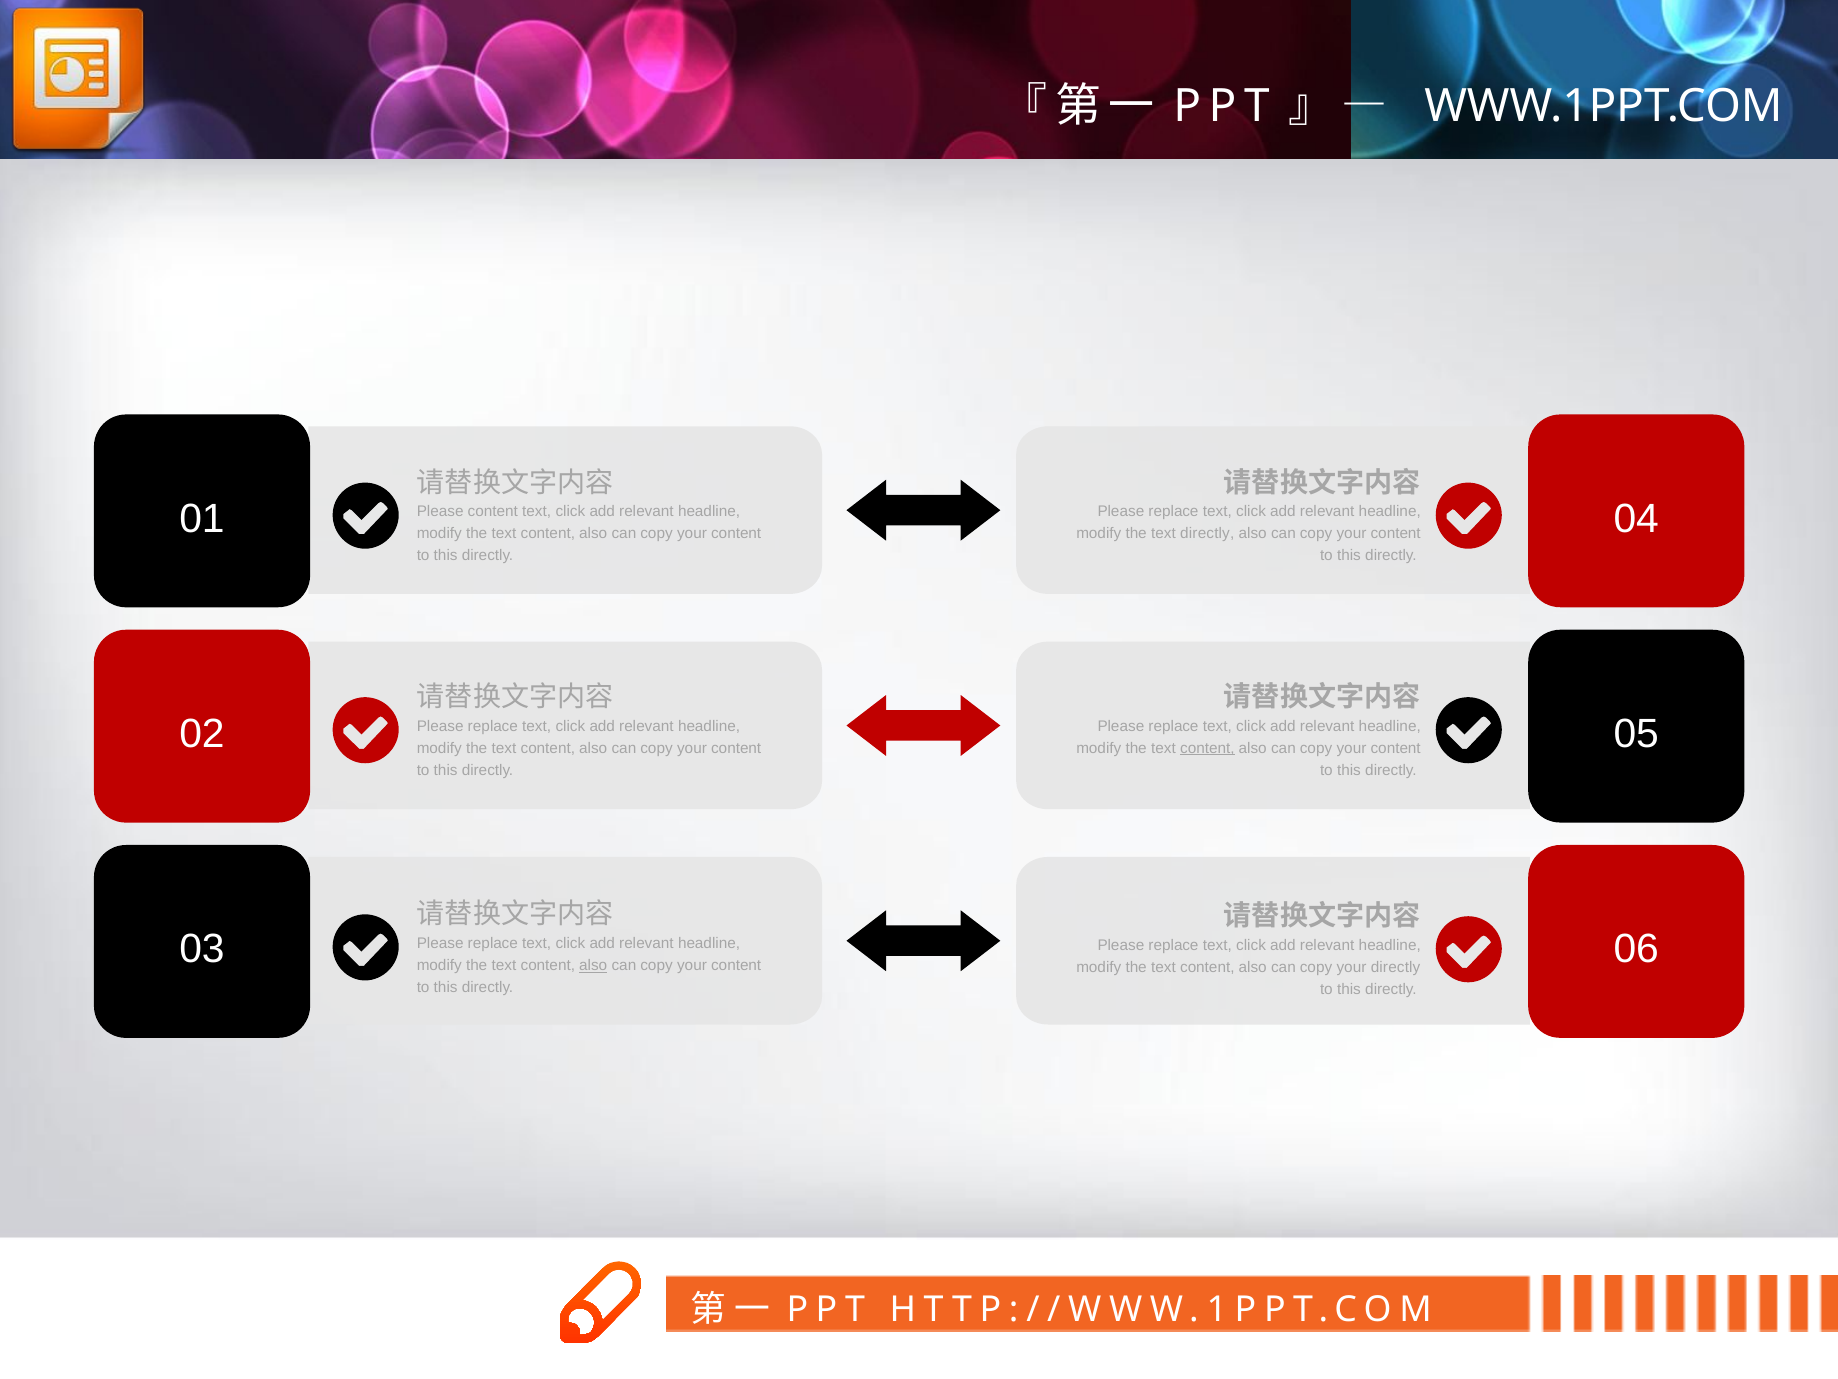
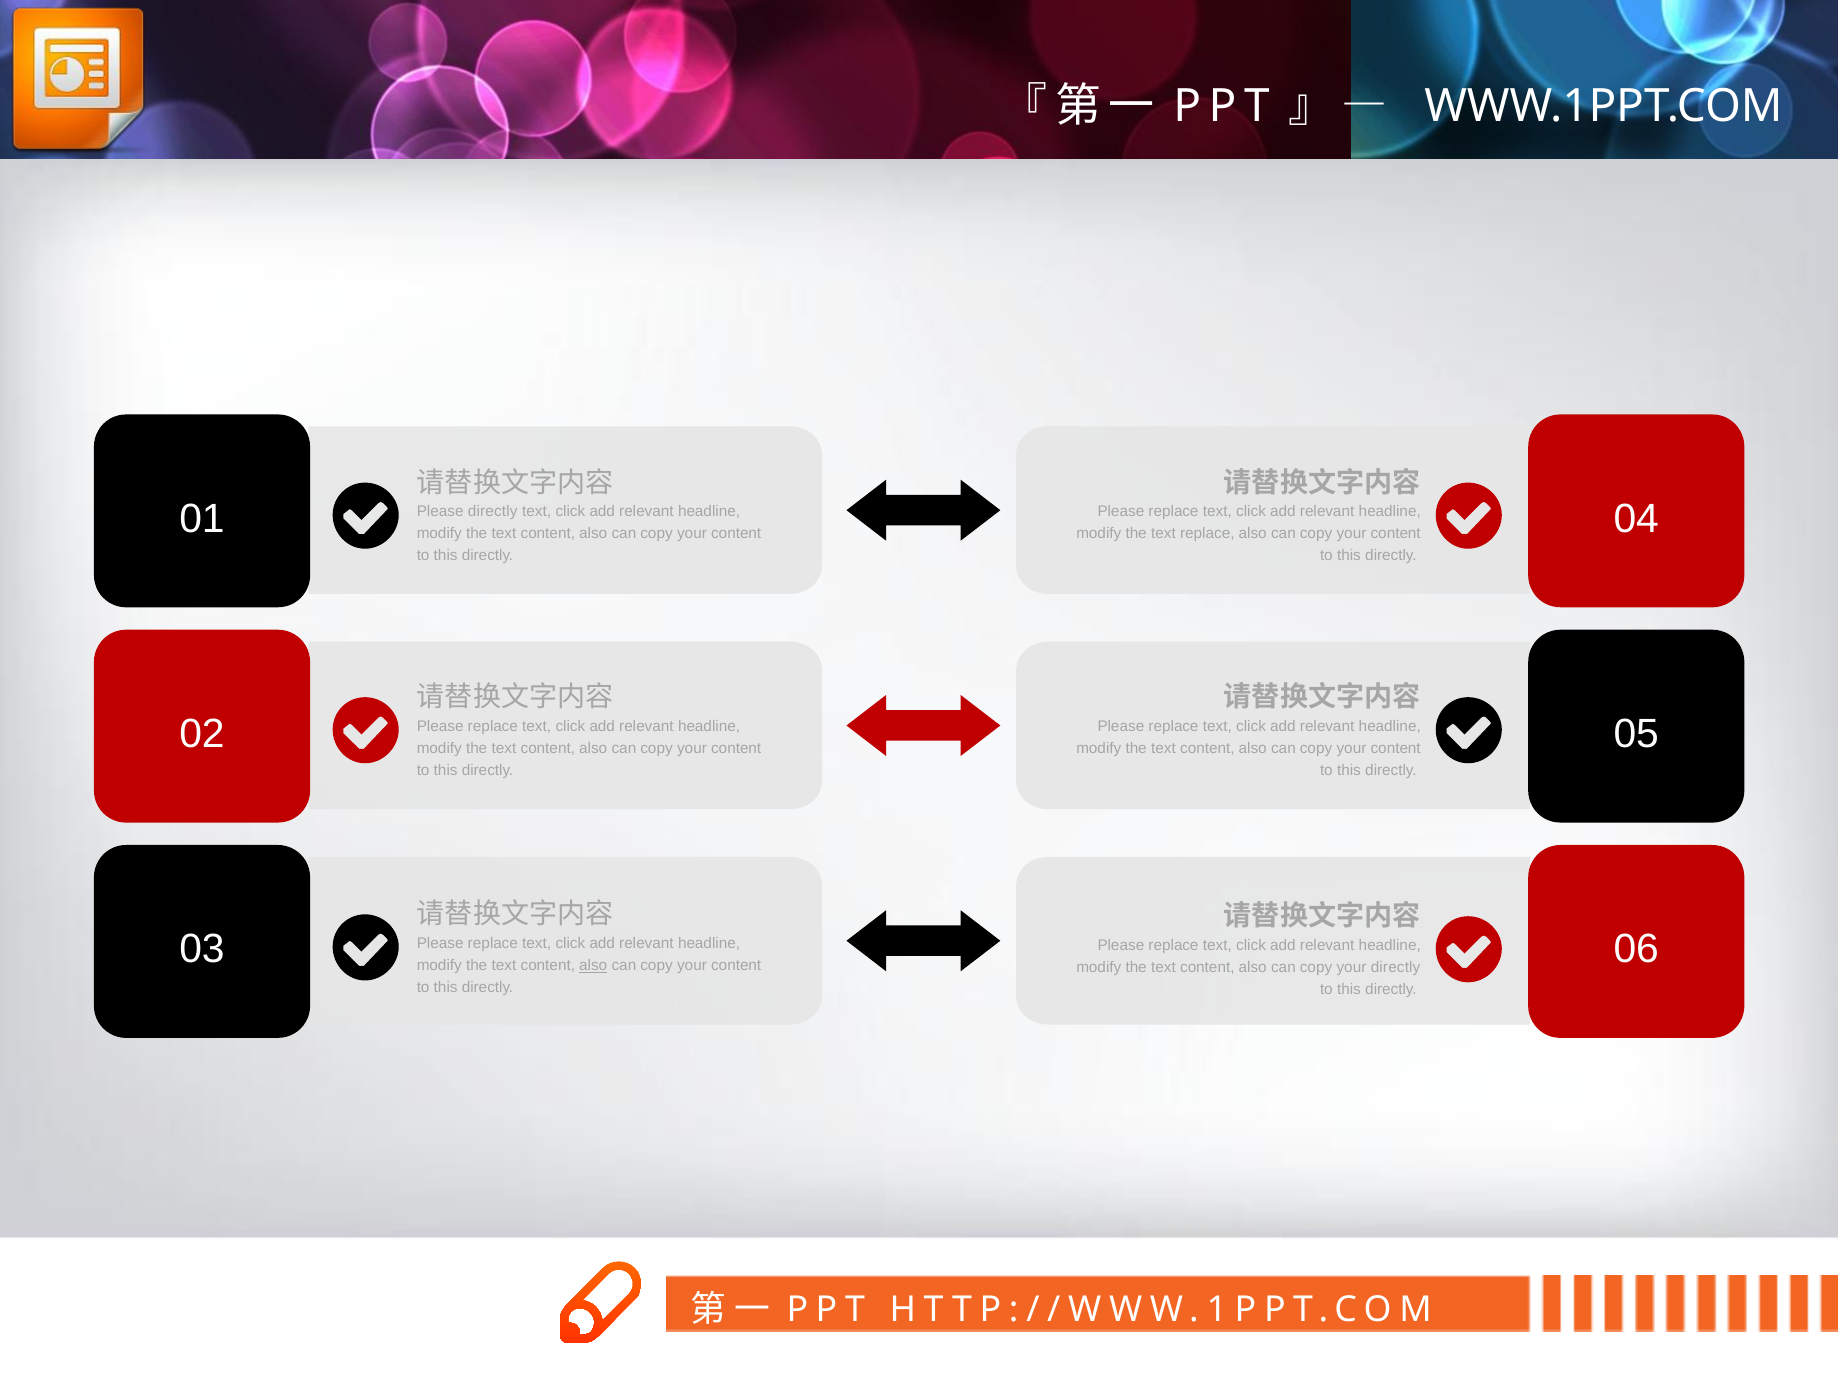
Please content: content -> directly (493, 511)
text directly: directly -> replace (1207, 533)
content underline: present -> none (1207, 748)
